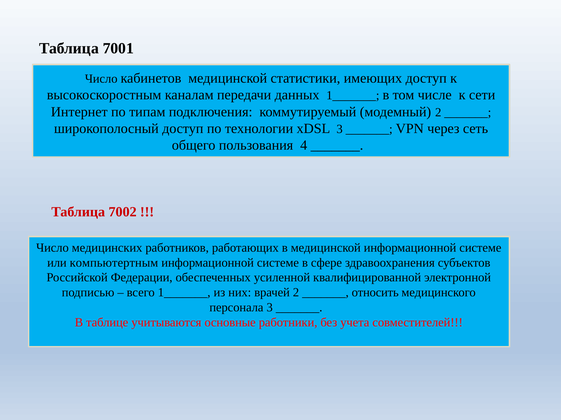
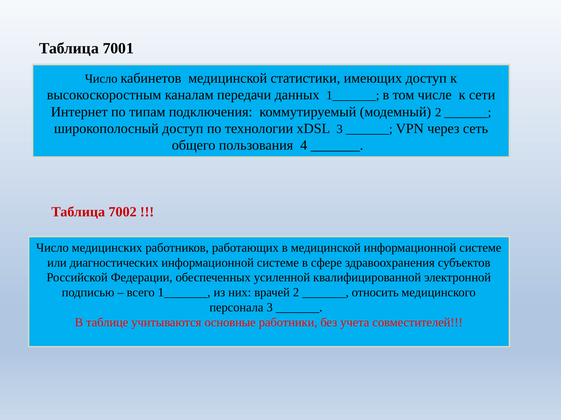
компьютертным: компьютертным -> диагностических (114, 263)
